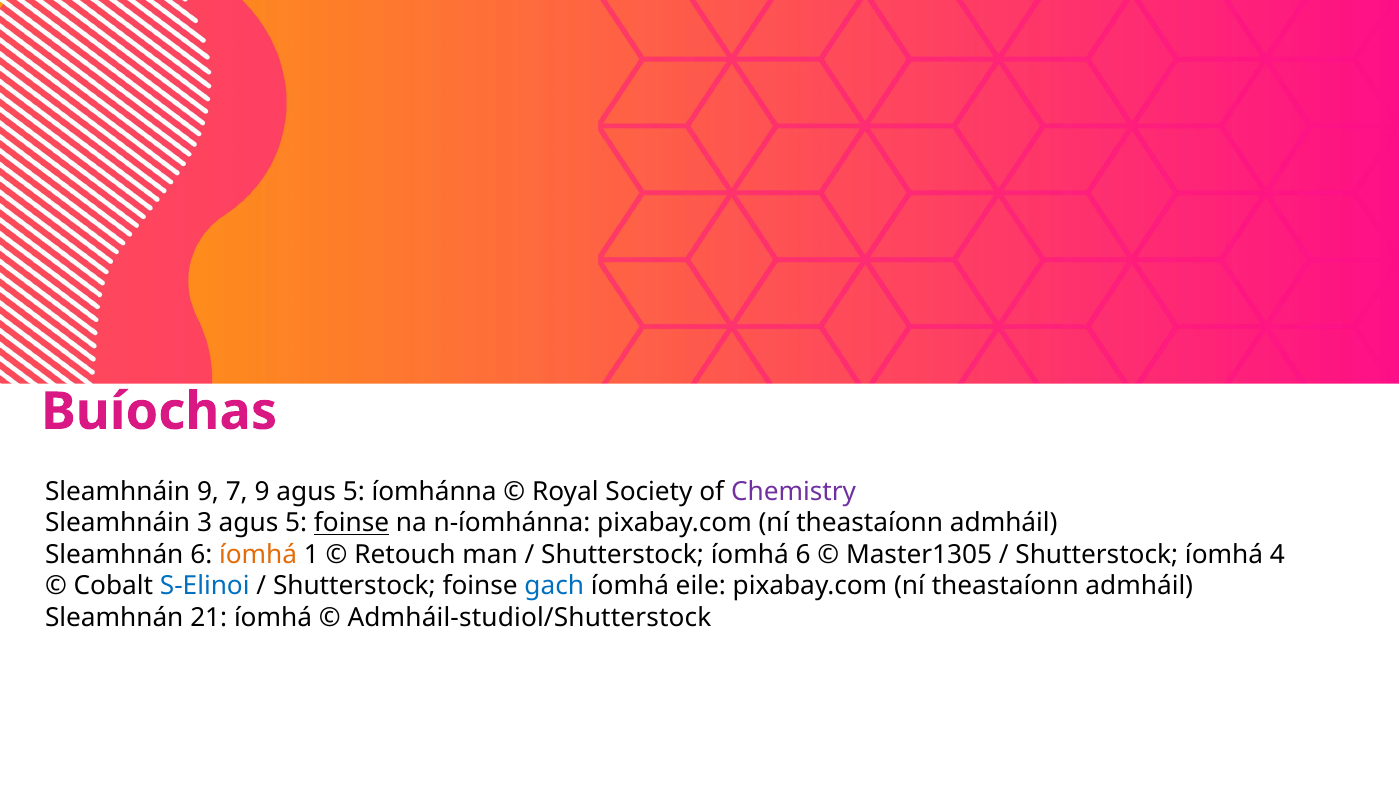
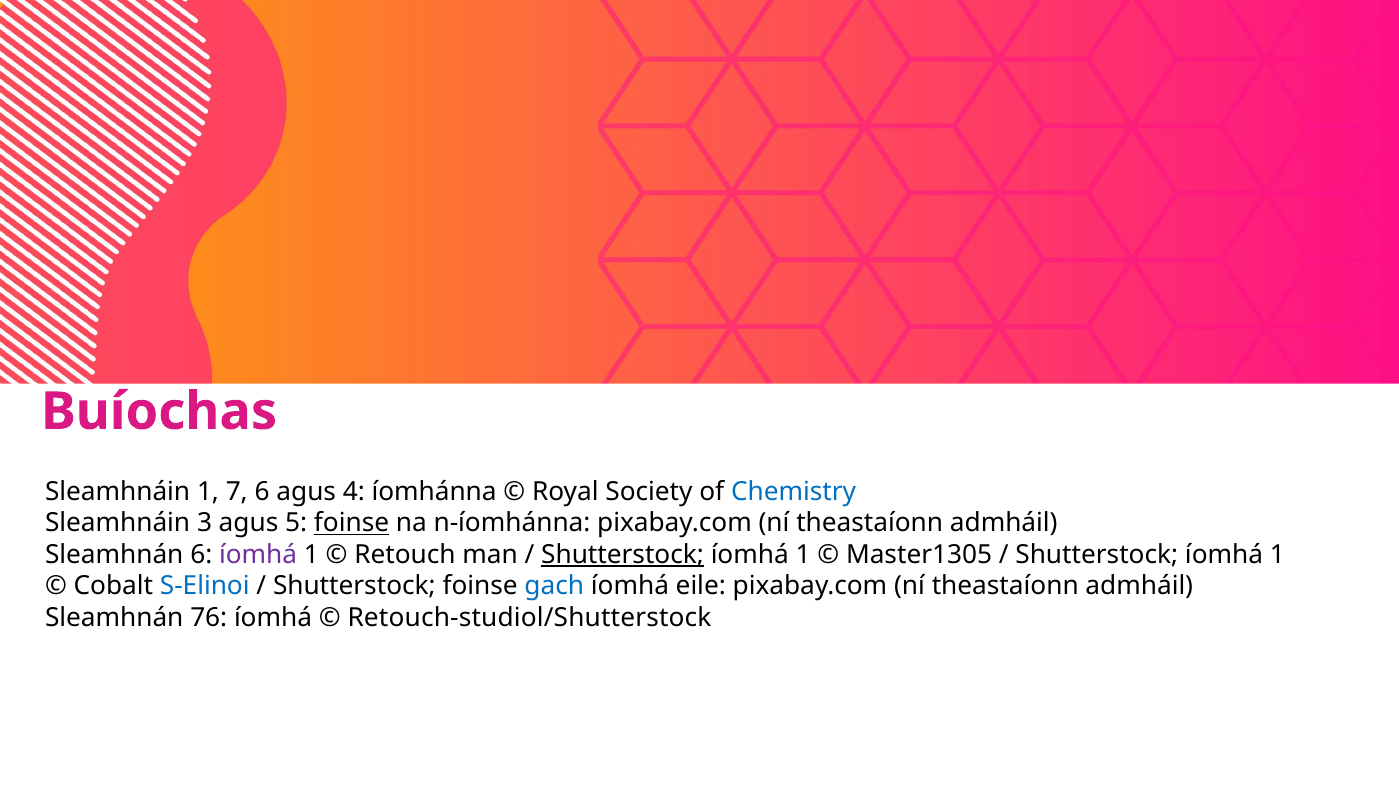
Sleamhnáin 9: 9 -> 1 (208, 492)
7 9: 9 -> 6 (262, 492)
5: 5 -> 4 (354, 492)
Chemistry colour: purple -> blue (794, 492)
íomhá colour: orange -> purple (258, 555)
Shutterstock underline: none -> present (623, 555)
6: 6 -> 1 (803, 555)
4: 4 -> 1 (1277, 555)
21: 21 -> 76 (209, 618)
Admháil-studiol/Shutterstock: Admháil-studiol/Shutterstock -> Retouch-studiol/Shutterstock (529, 618)
